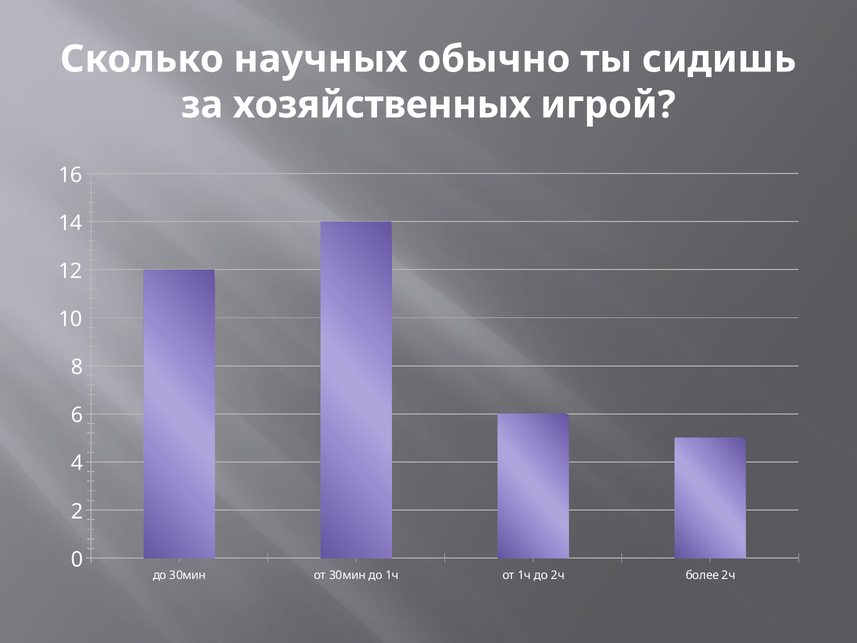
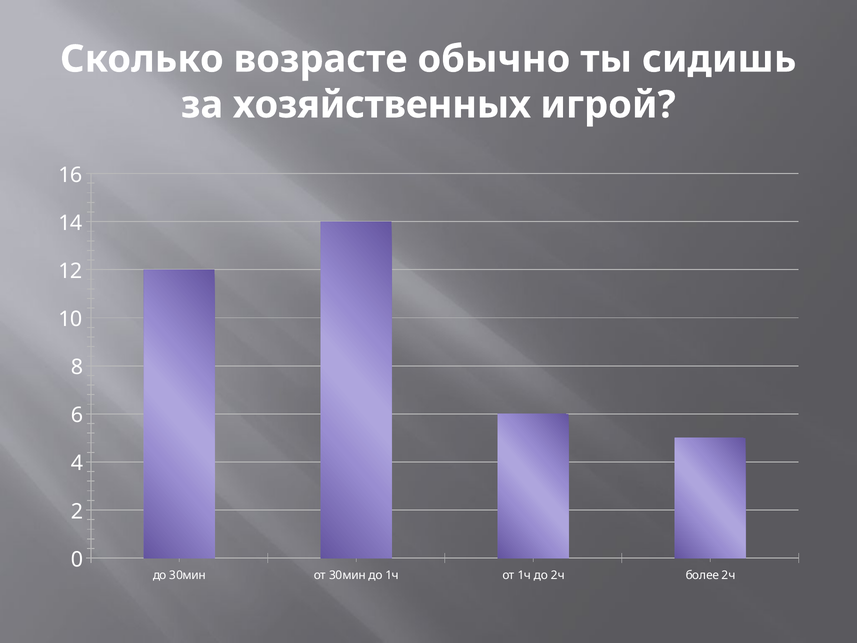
научных: научных -> возрасте (321, 59)
